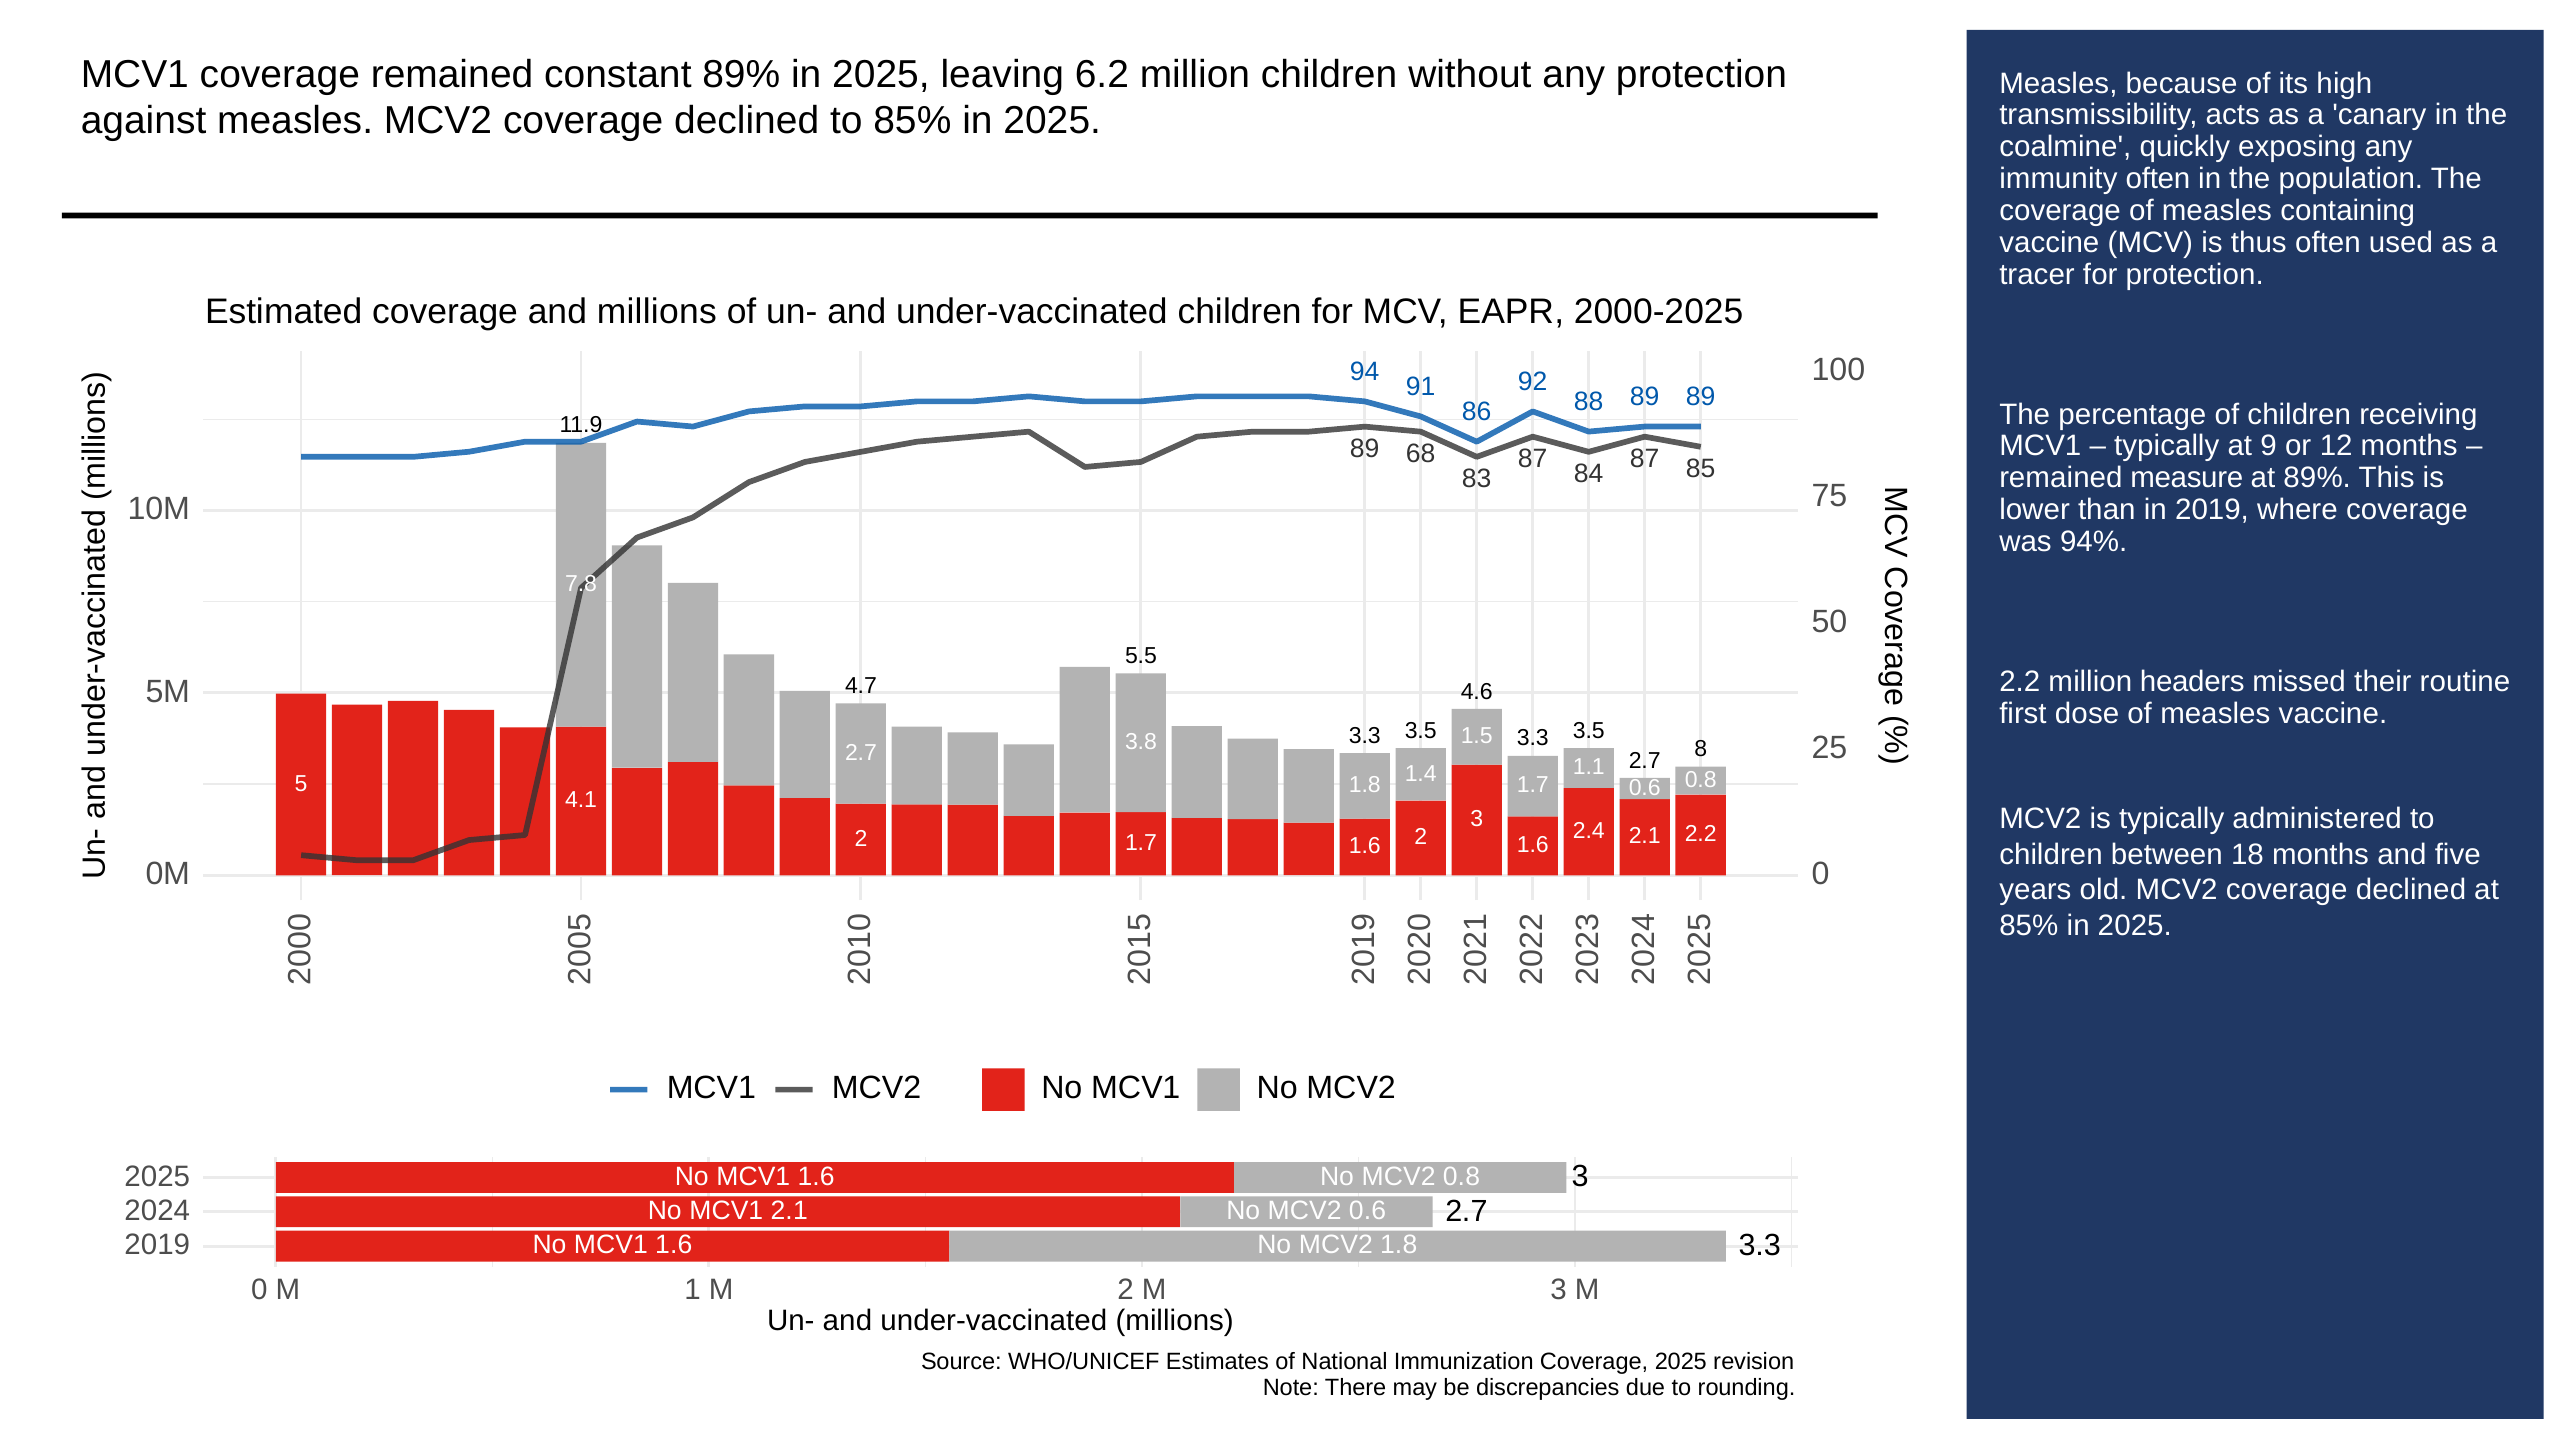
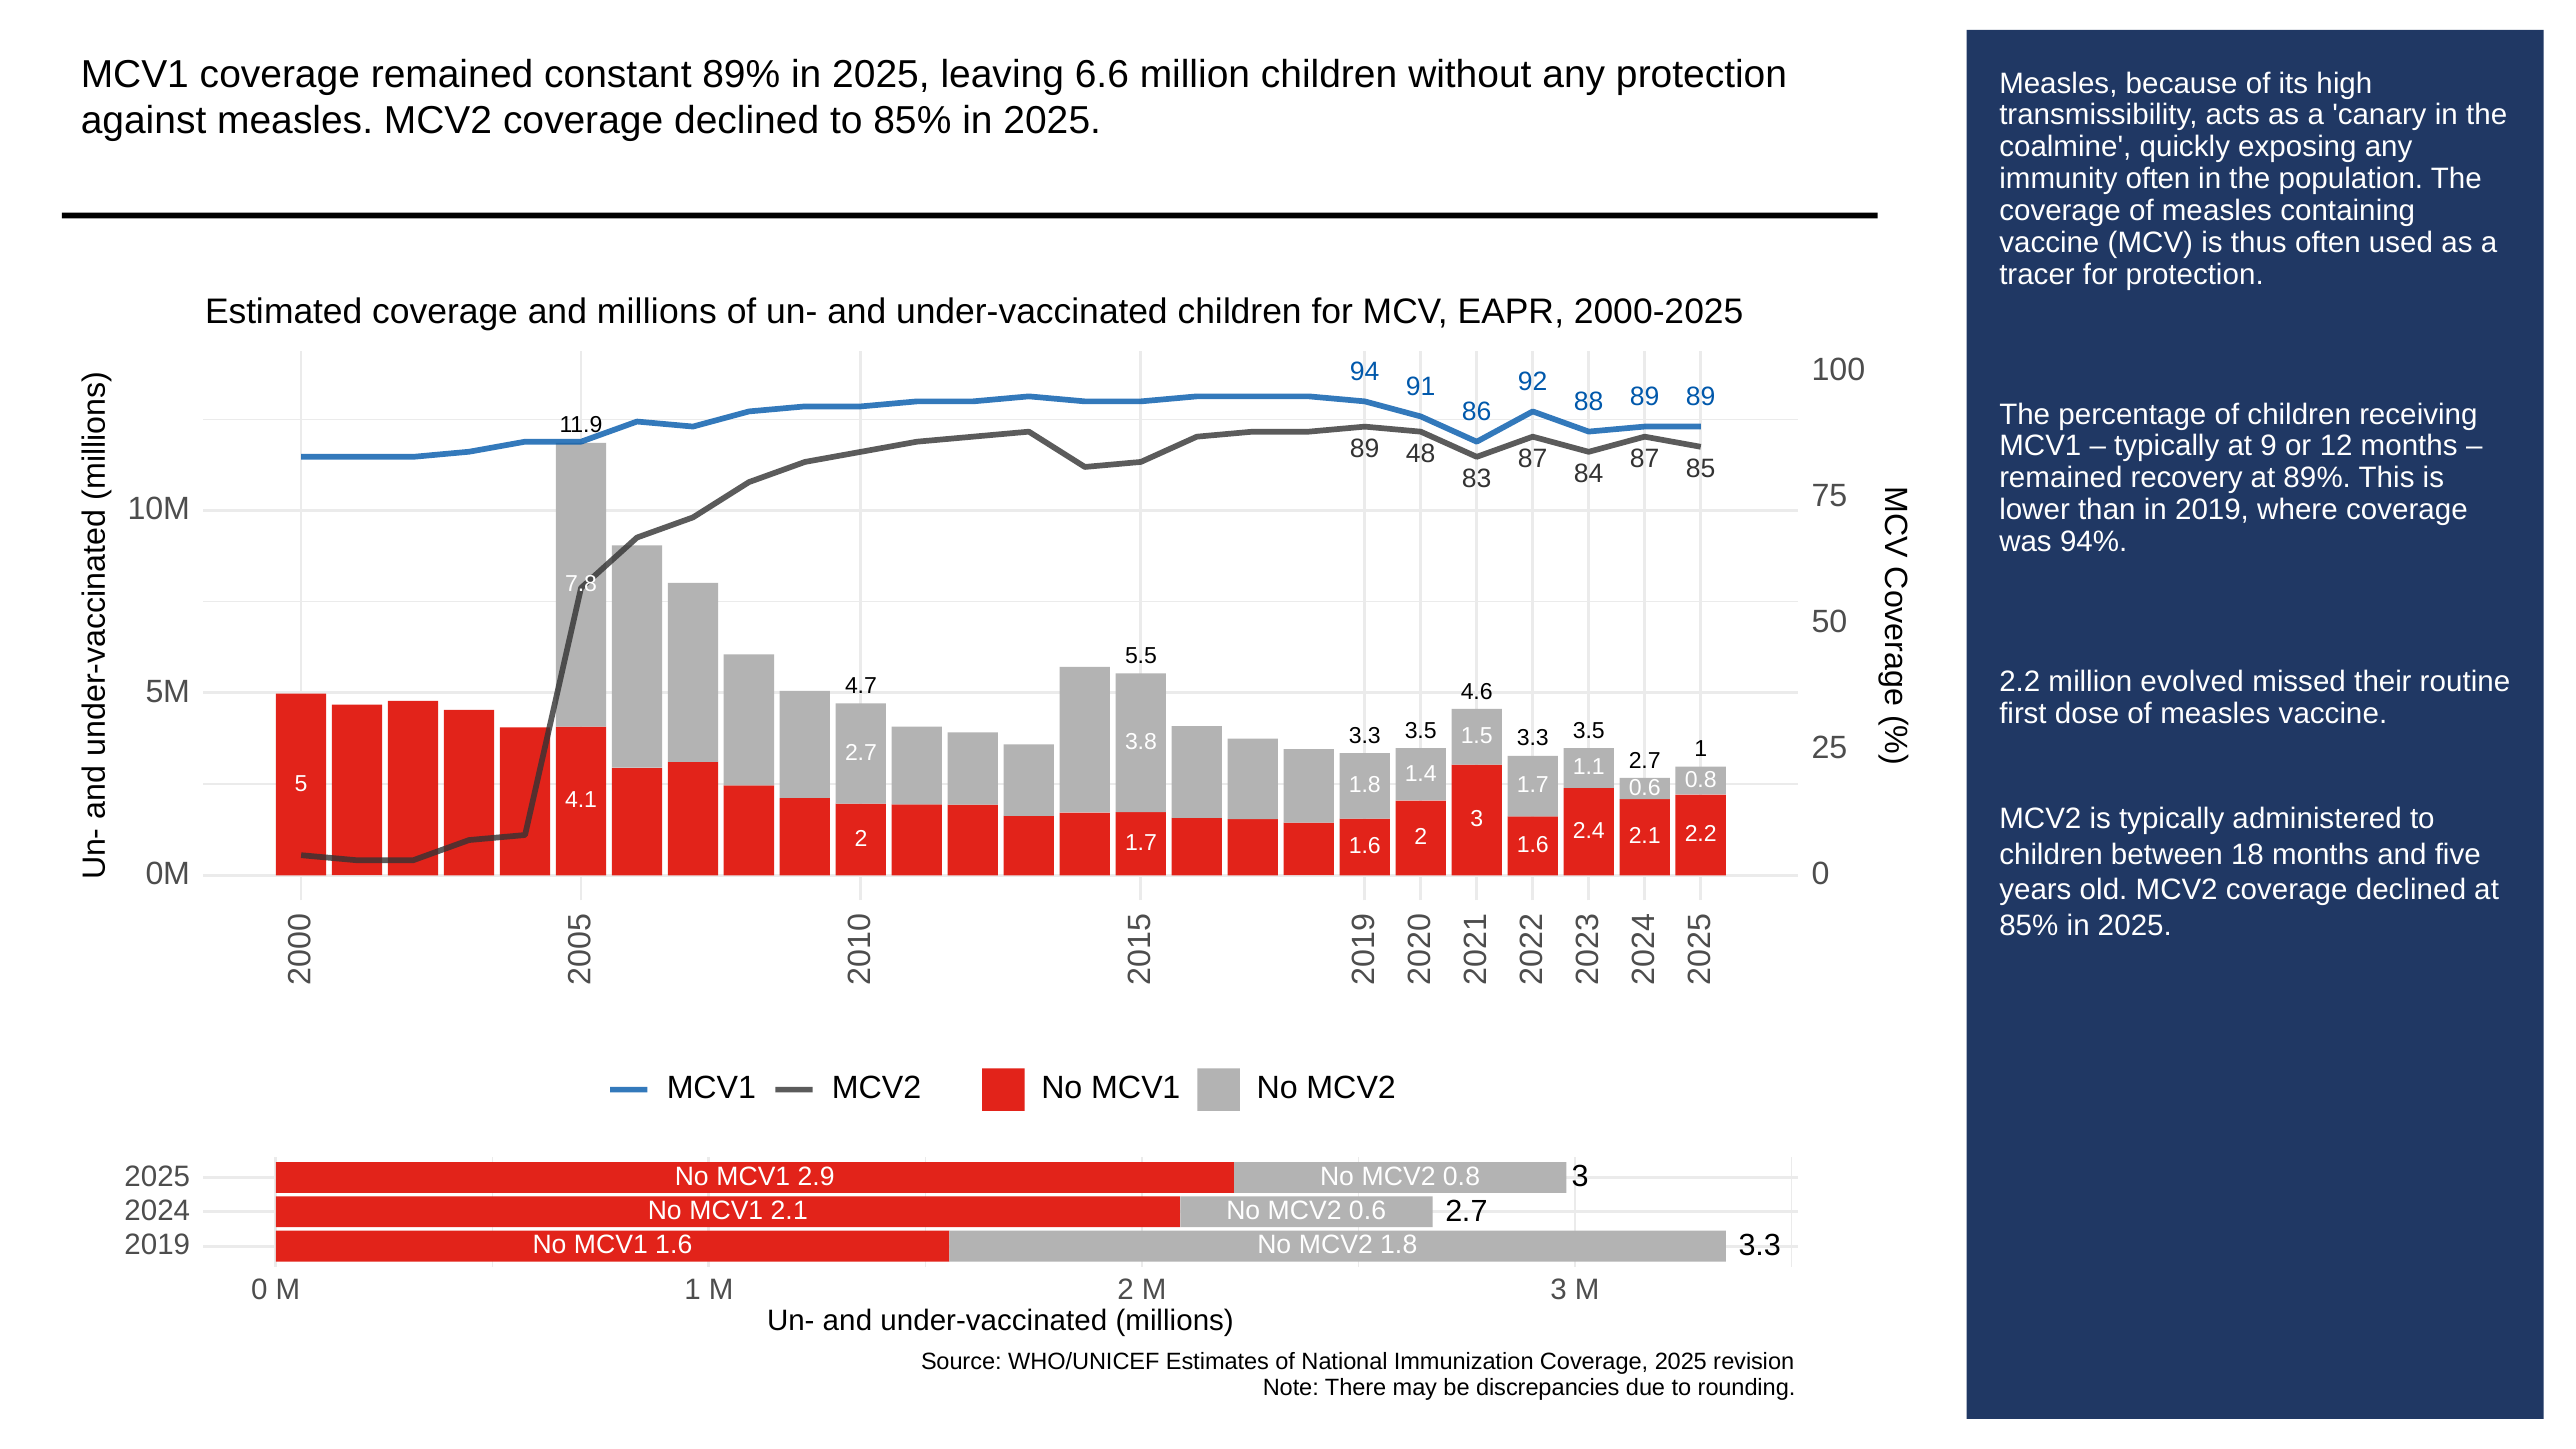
6.2: 6.2 -> 6.6 (1102, 74)
68: 68 -> 48 (1421, 454)
measure: measure -> recovery (2187, 478)
headers: headers -> evolved (2192, 682)
2.7 8: 8 -> 1 (1701, 749)
1.6: 1.6 -> 2.9 (816, 1176)
